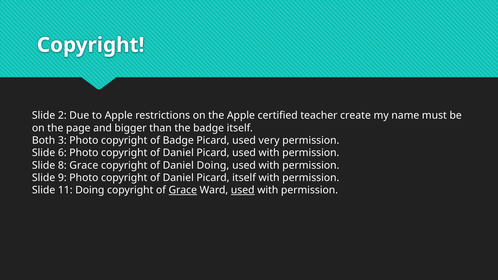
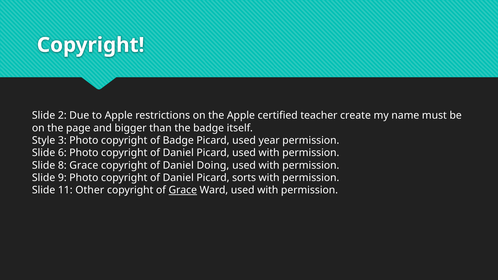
Both: Both -> Style (44, 140)
very: very -> year (269, 140)
Picard itself: itself -> sorts (244, 178)
11 Doing: Doing -> Other (90, 190)
used underline: present -> none (243, 190)
